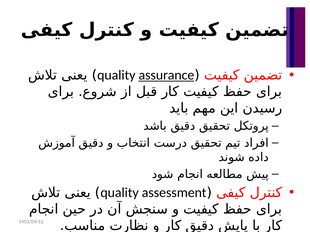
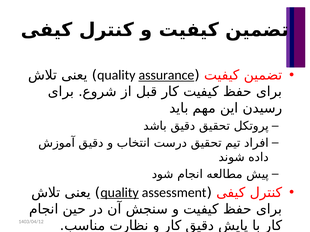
quality underline: none -> present (120, 193)
